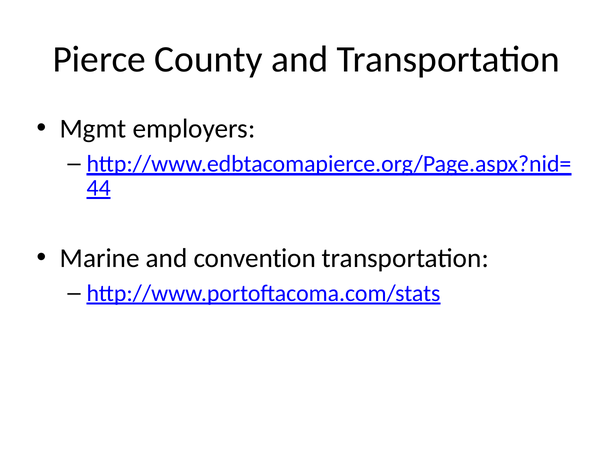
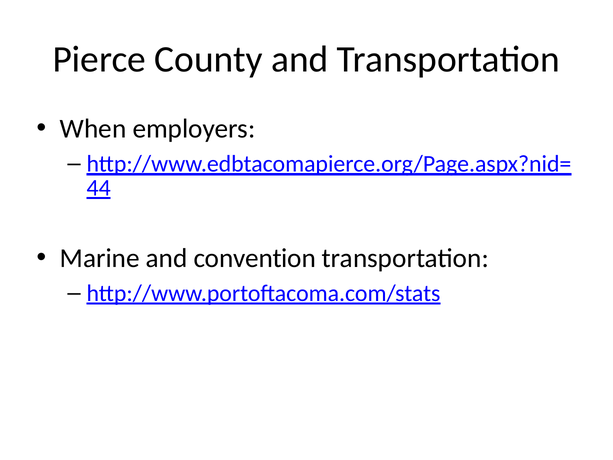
Mgmt: Mgmt -> When (93, 129)
